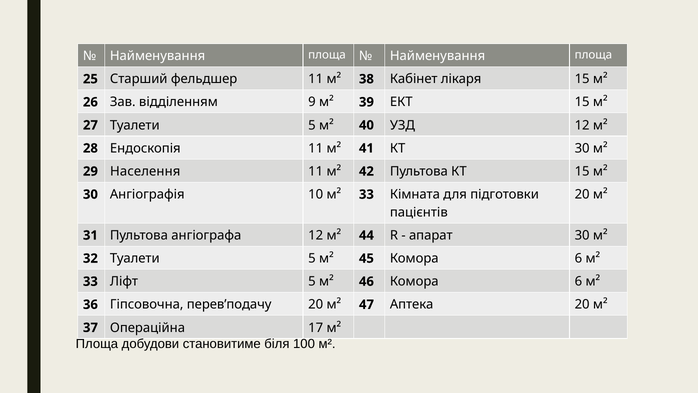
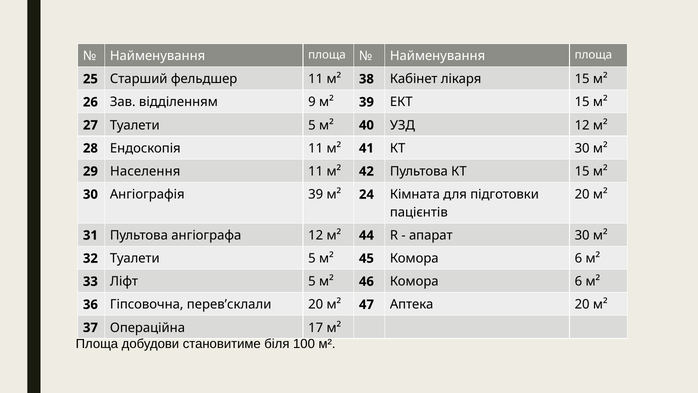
Ангіографія 10: 10 -> 39 (316, 194)
33: 33 -> 24 (366, 194)
перев’подачу: перев’подачу -> перев’склали (229, 304)
